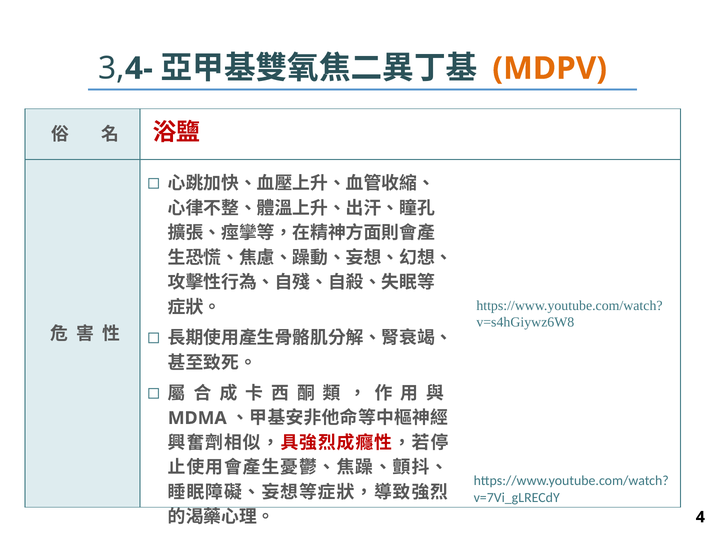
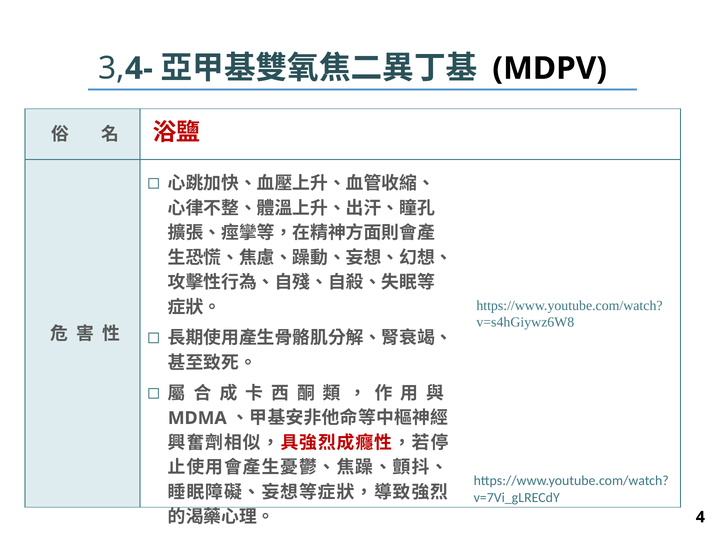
MDPV colour: orange -> black (550, 68)
